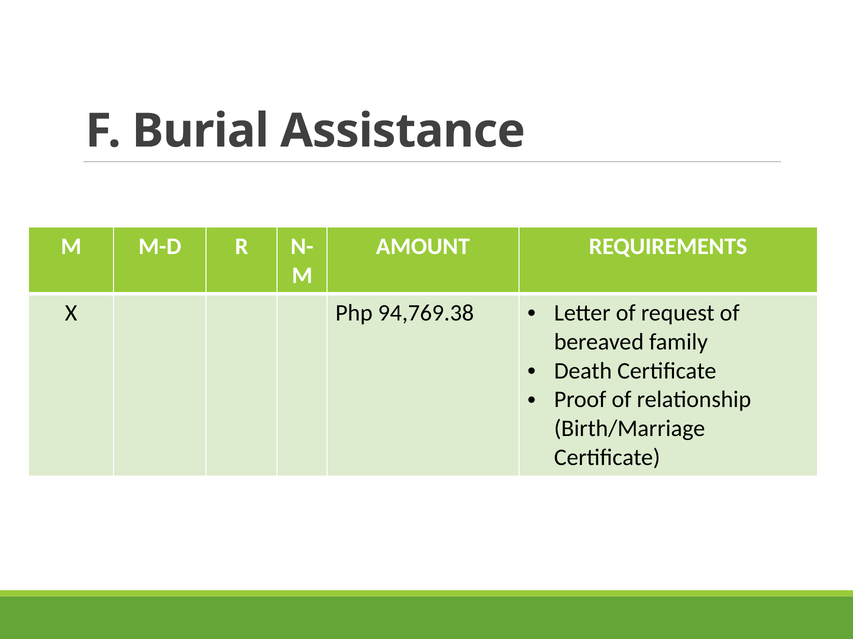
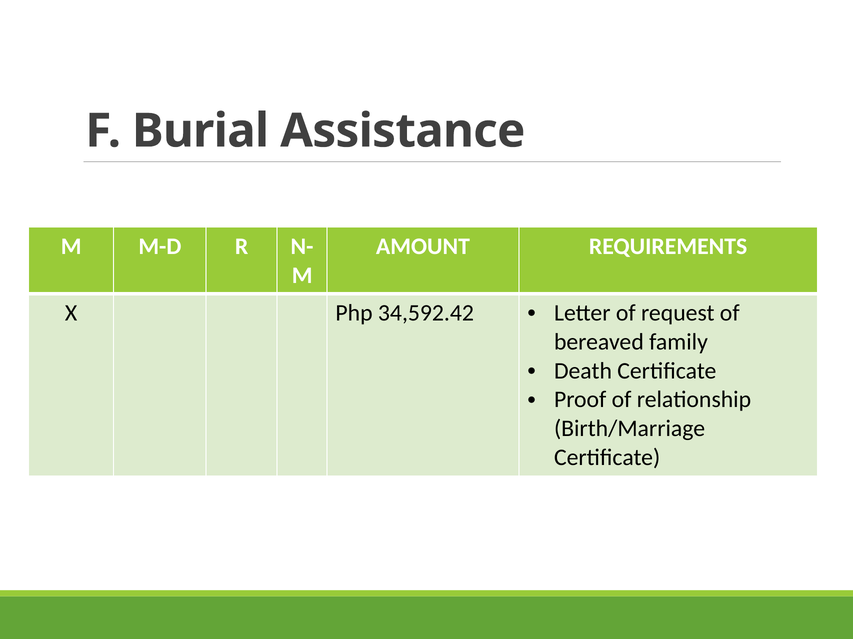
94,769.38: 94,769.38 -> 34,592.42 (426, 313)
